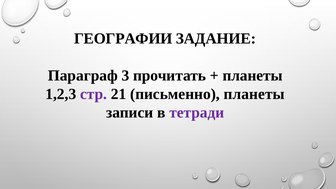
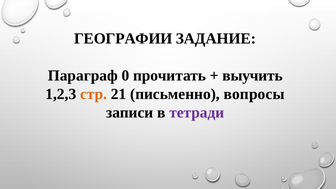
3: 3 -> 0 (125, 76)
планеты: планеты -> выучить (253, 76)
стр colour: purple -> orange (94, 94)
письменно планеты: планеты -> вопросы (254, 94)
